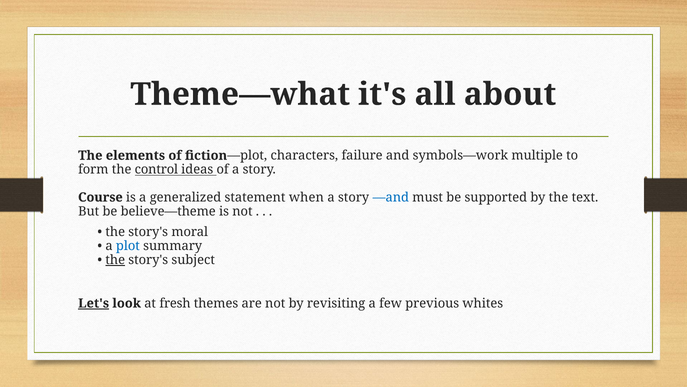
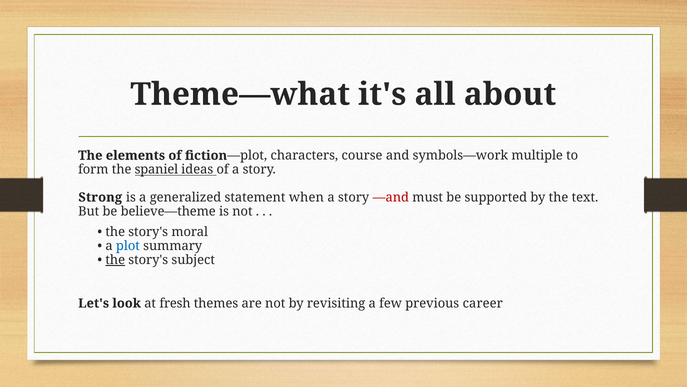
failure: failure -> course (362, 155)
control: control -> spaniel (156, 169)
Course: Course -> Strong (100, 197)
—and colour: blue -> red (391, 197)
Let's underline: present -> none (94, 303)
whites: whites -> career (483, 303)
